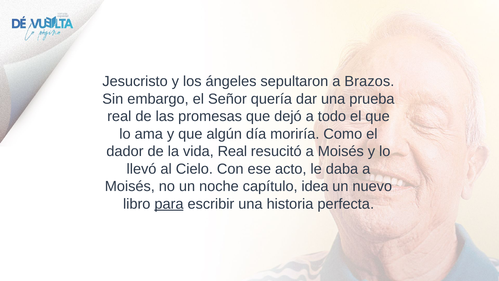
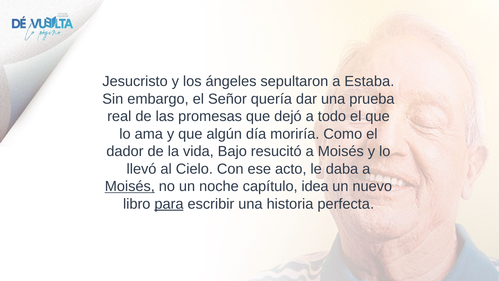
Brazos: Brazos -> Estaba (369, 81)
vida Real: Real -> Bajo (232, 151)
Moisés underline: none -> present (130, 186)
